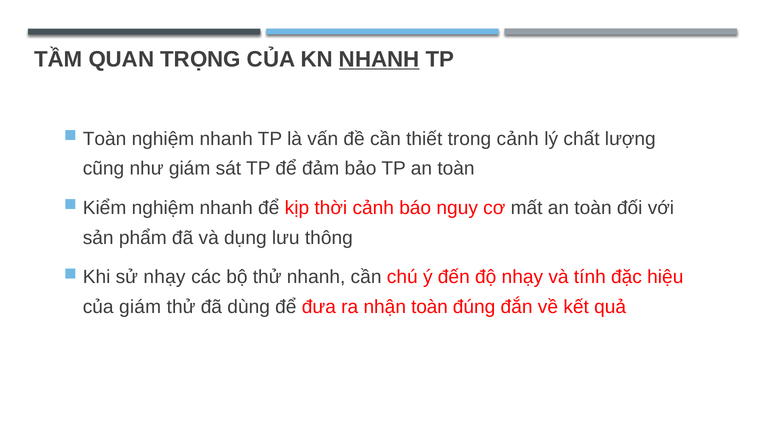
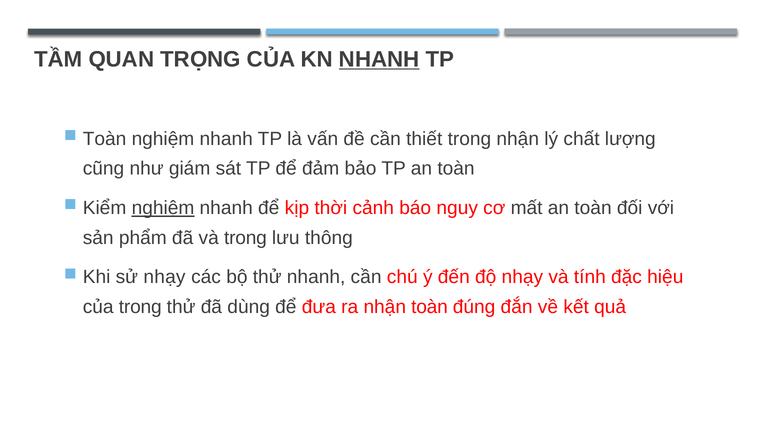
trong cảnh: cảnh -> nhận (518, 139)
nghiệm underline: none -> present (163, 208)
và dụng: dụng -> trong (245, 238)
của giám: giám -> trong (140, 307)
